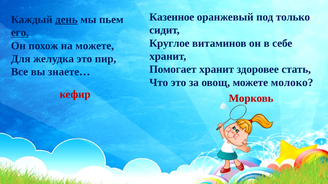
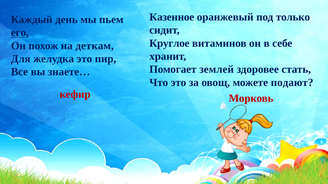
день underline: present -> none (66, 20)
на можете: можете -> деткам (95, 46)
Помогает хранит: хранит -> землей (217, 70)
молоко: молоко -> подают (292, 83)
